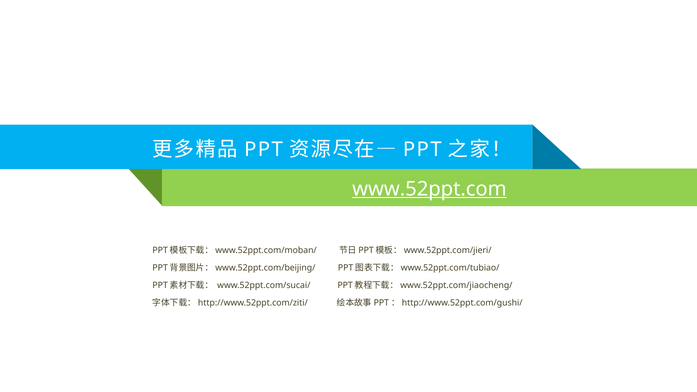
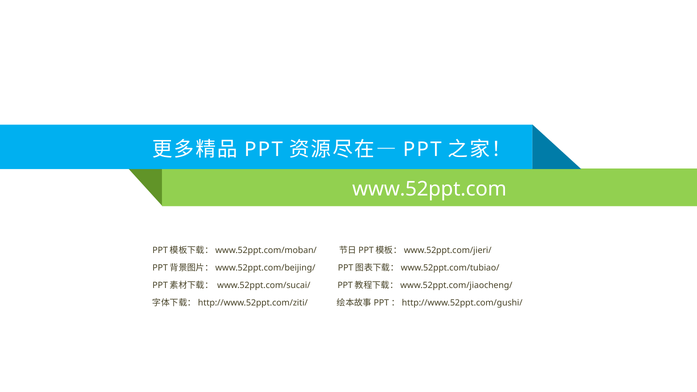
www.52ppt.com underline: present -> none (429, 189)
